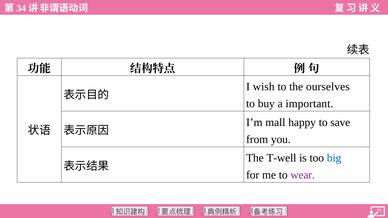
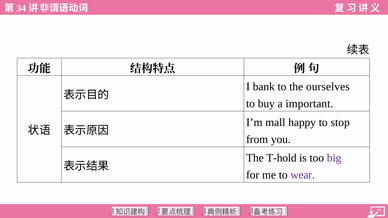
wish: wish -> bank (264, 87)
save: save -> stop (340, 122)
T-well: T-well -> T-hold (281, 158)
big colour: blue -> purple (334, 158)
